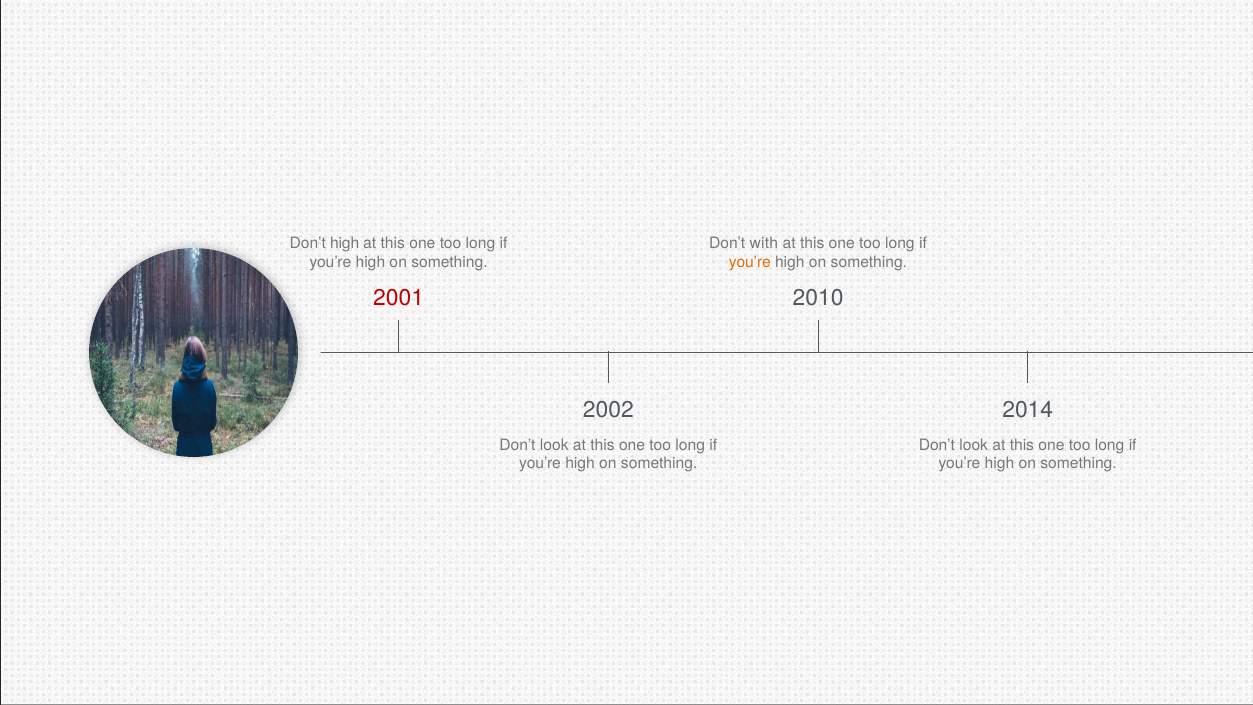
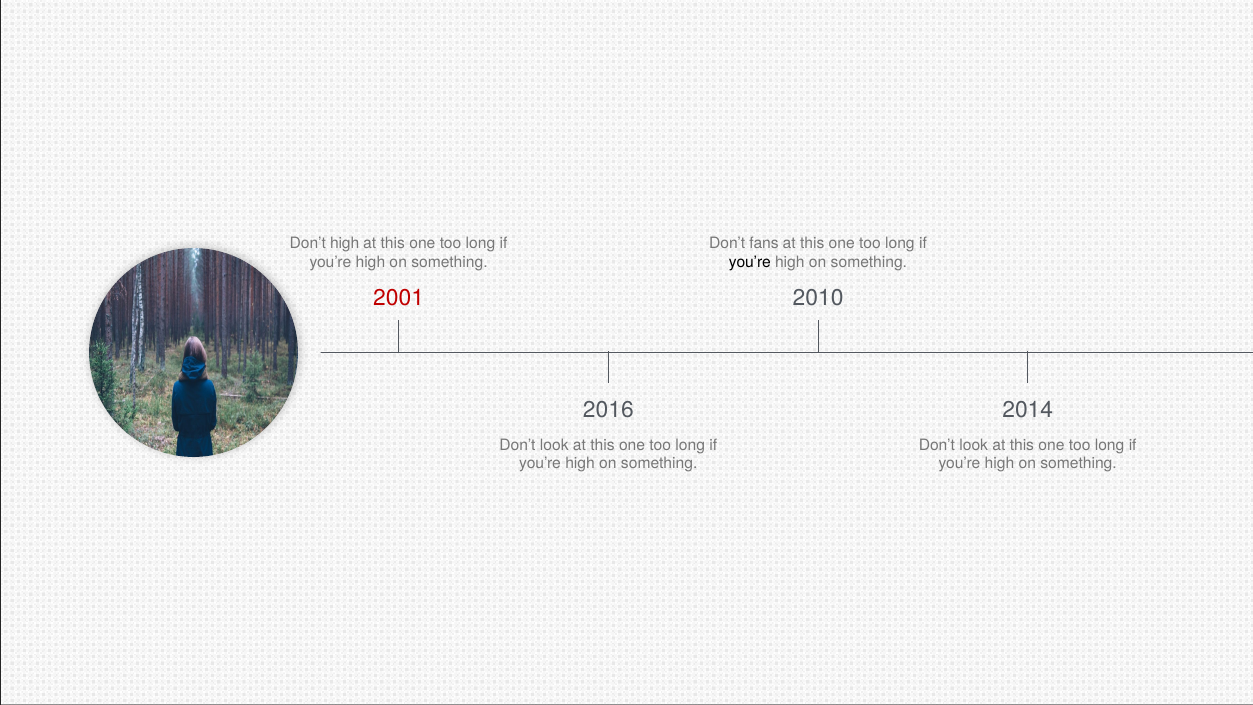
with: with -> fans (764, 243)
you’re colour: orange -> black (750, 262)
2002: 2002 -> 2016 (608, 410)
